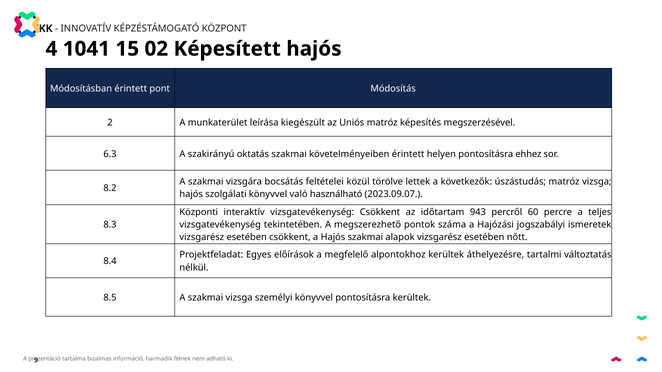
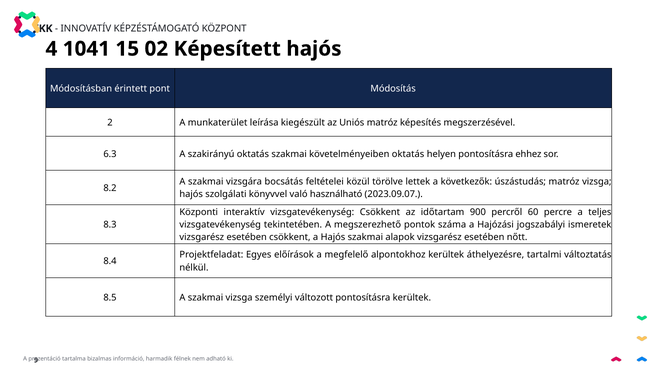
követelményeiben érintett: érintett -> oktatás (408, 154)
943: 943 -> 900 (478, 212)
személyi könyvvel: könyvvel -> változott (314, 298)
